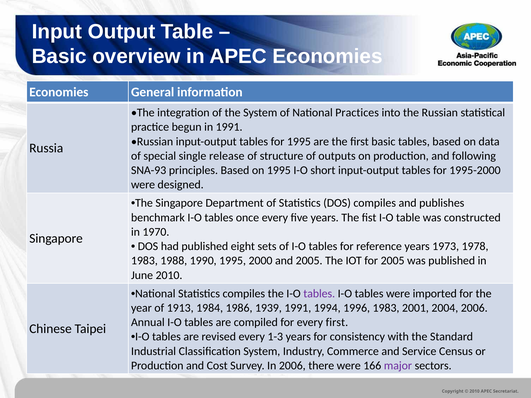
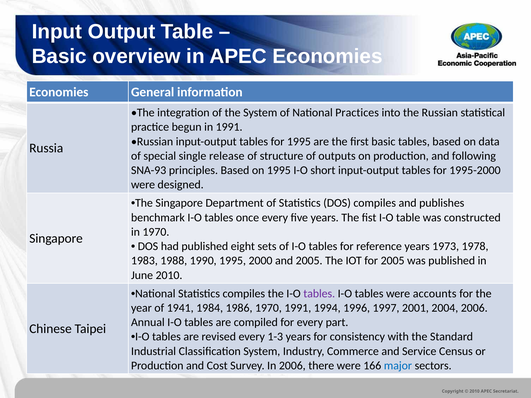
imported: imported -> accounts (435, 294)
1913: 1913 -> 1941 (180, 308)
1986 1939: 1939 -> 1970 (268, 308)
1996 1983: 1983 -> 1997 (386, 308)
every first: first -> part (337, 323)
major colour: purple -> blue (398, 366)
